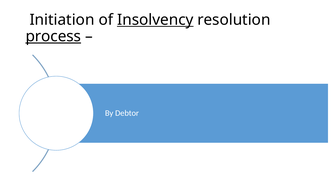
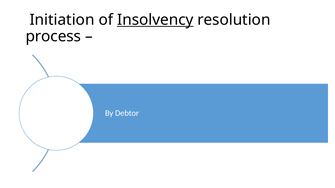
process underline: present -> none (53, 36)
